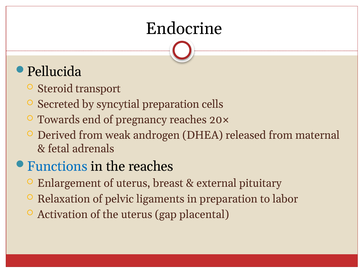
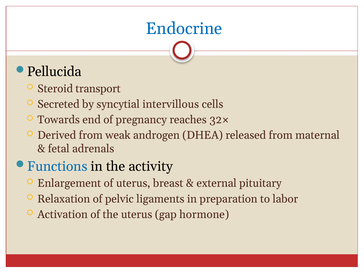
Endocrine colour: black -> blue (184, 29)
syncytial preparation: preparation -> intervillous (171, 104)
20×: 20× -> 32× (219, 120)
the reaches: reaches -> activity (151, 166)
placental: placental -> hormone (204, 214)
